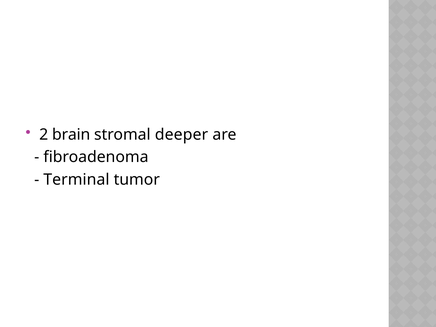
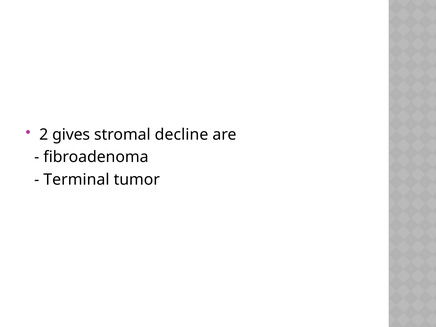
brain: brain -> gives (71, 134)
deeper: deeper -> decline (182, 134)
